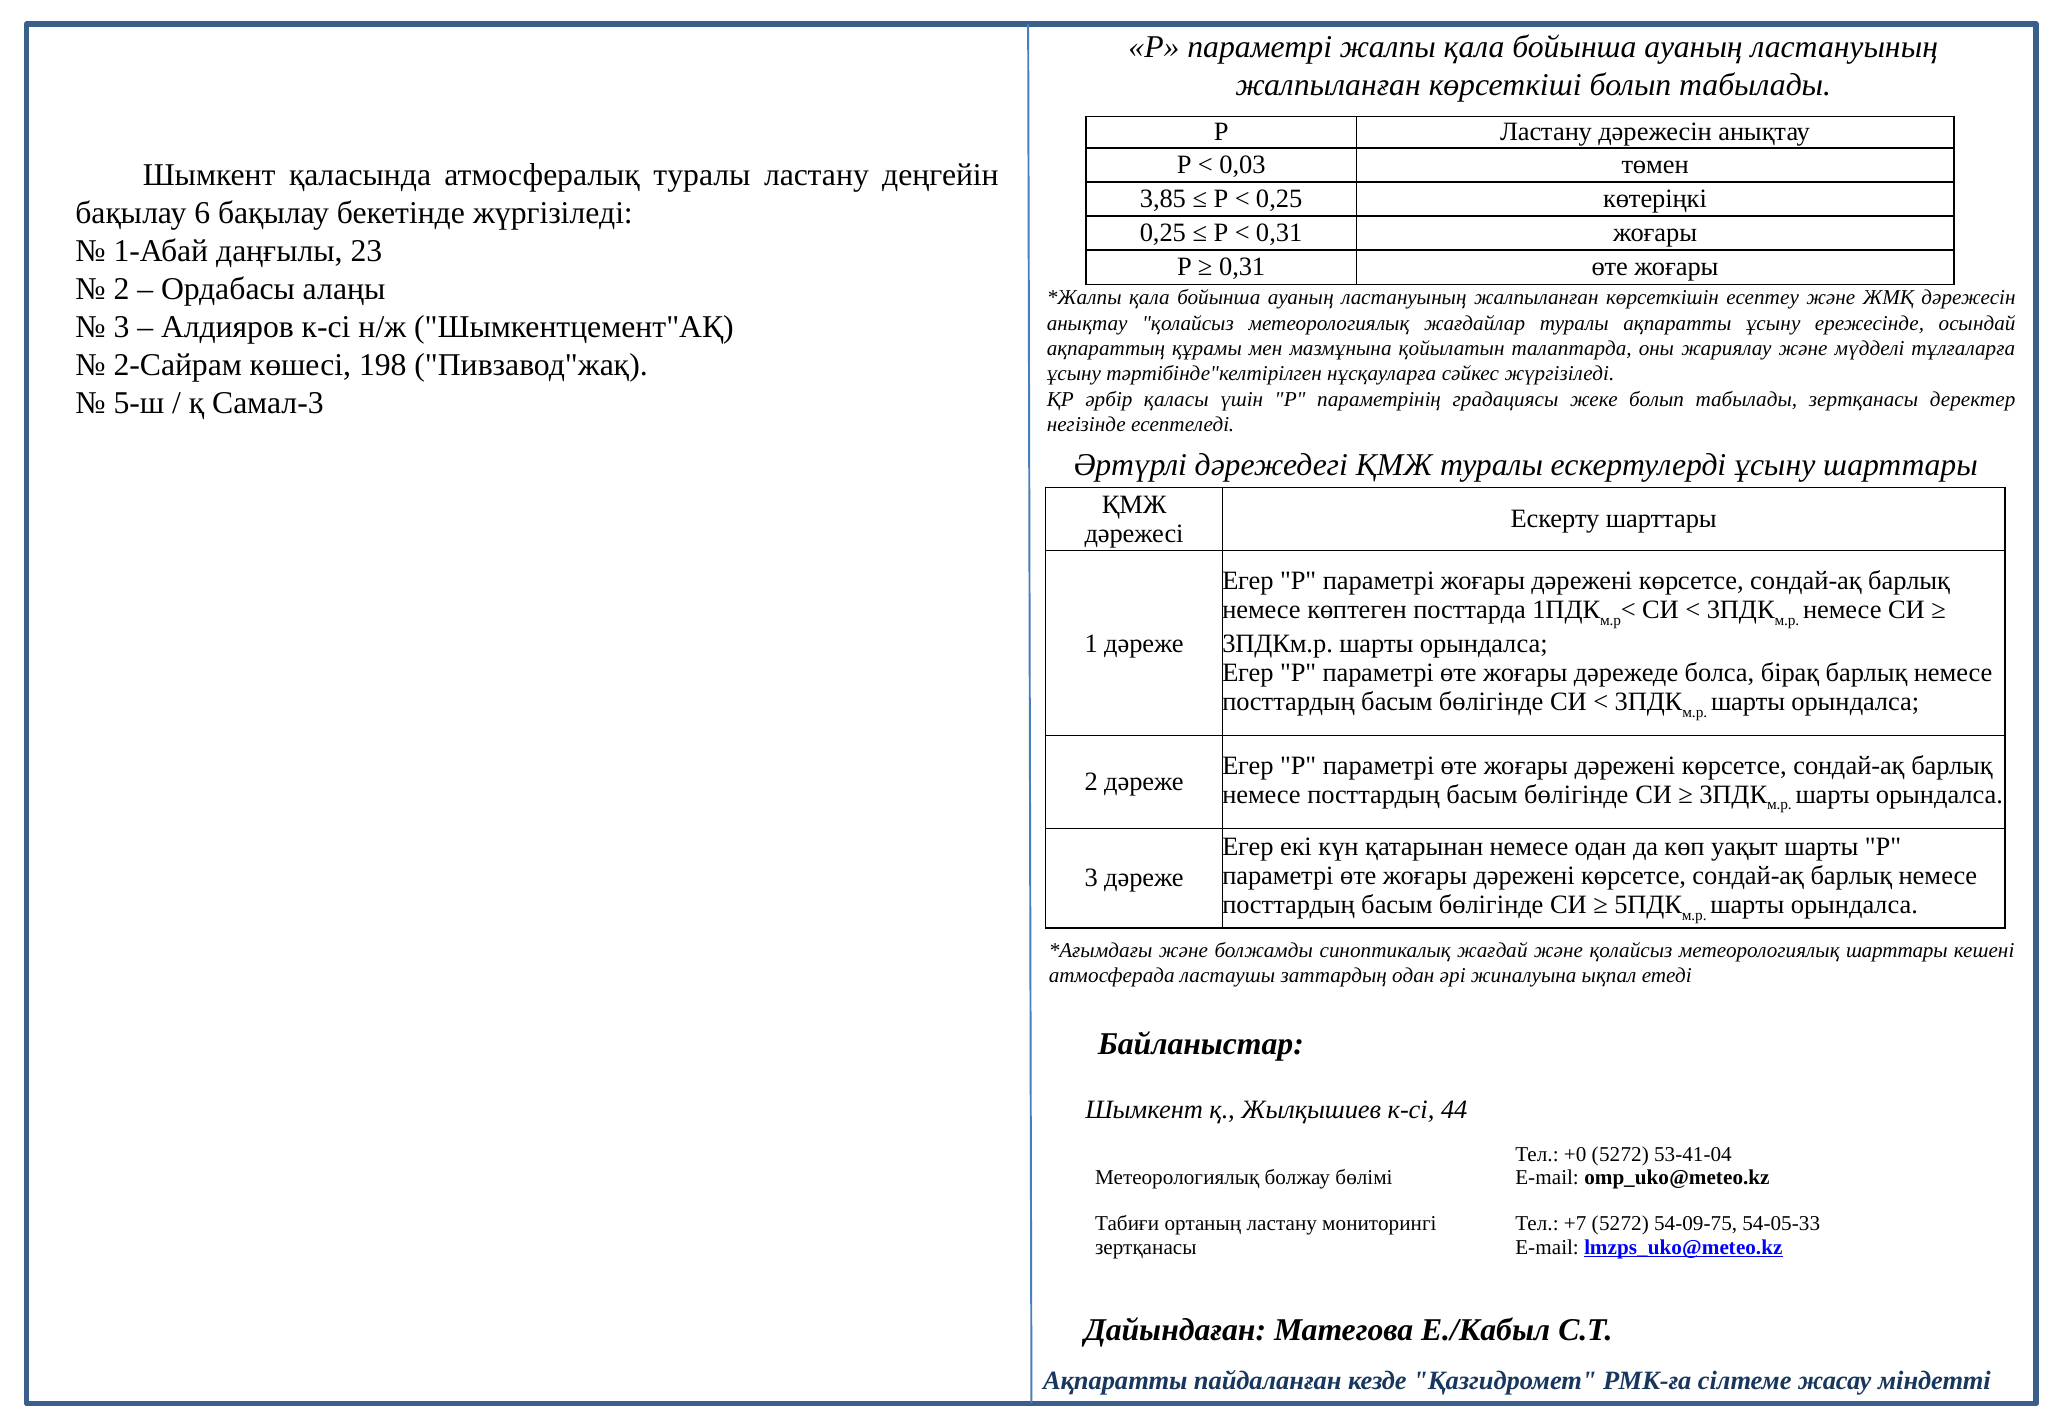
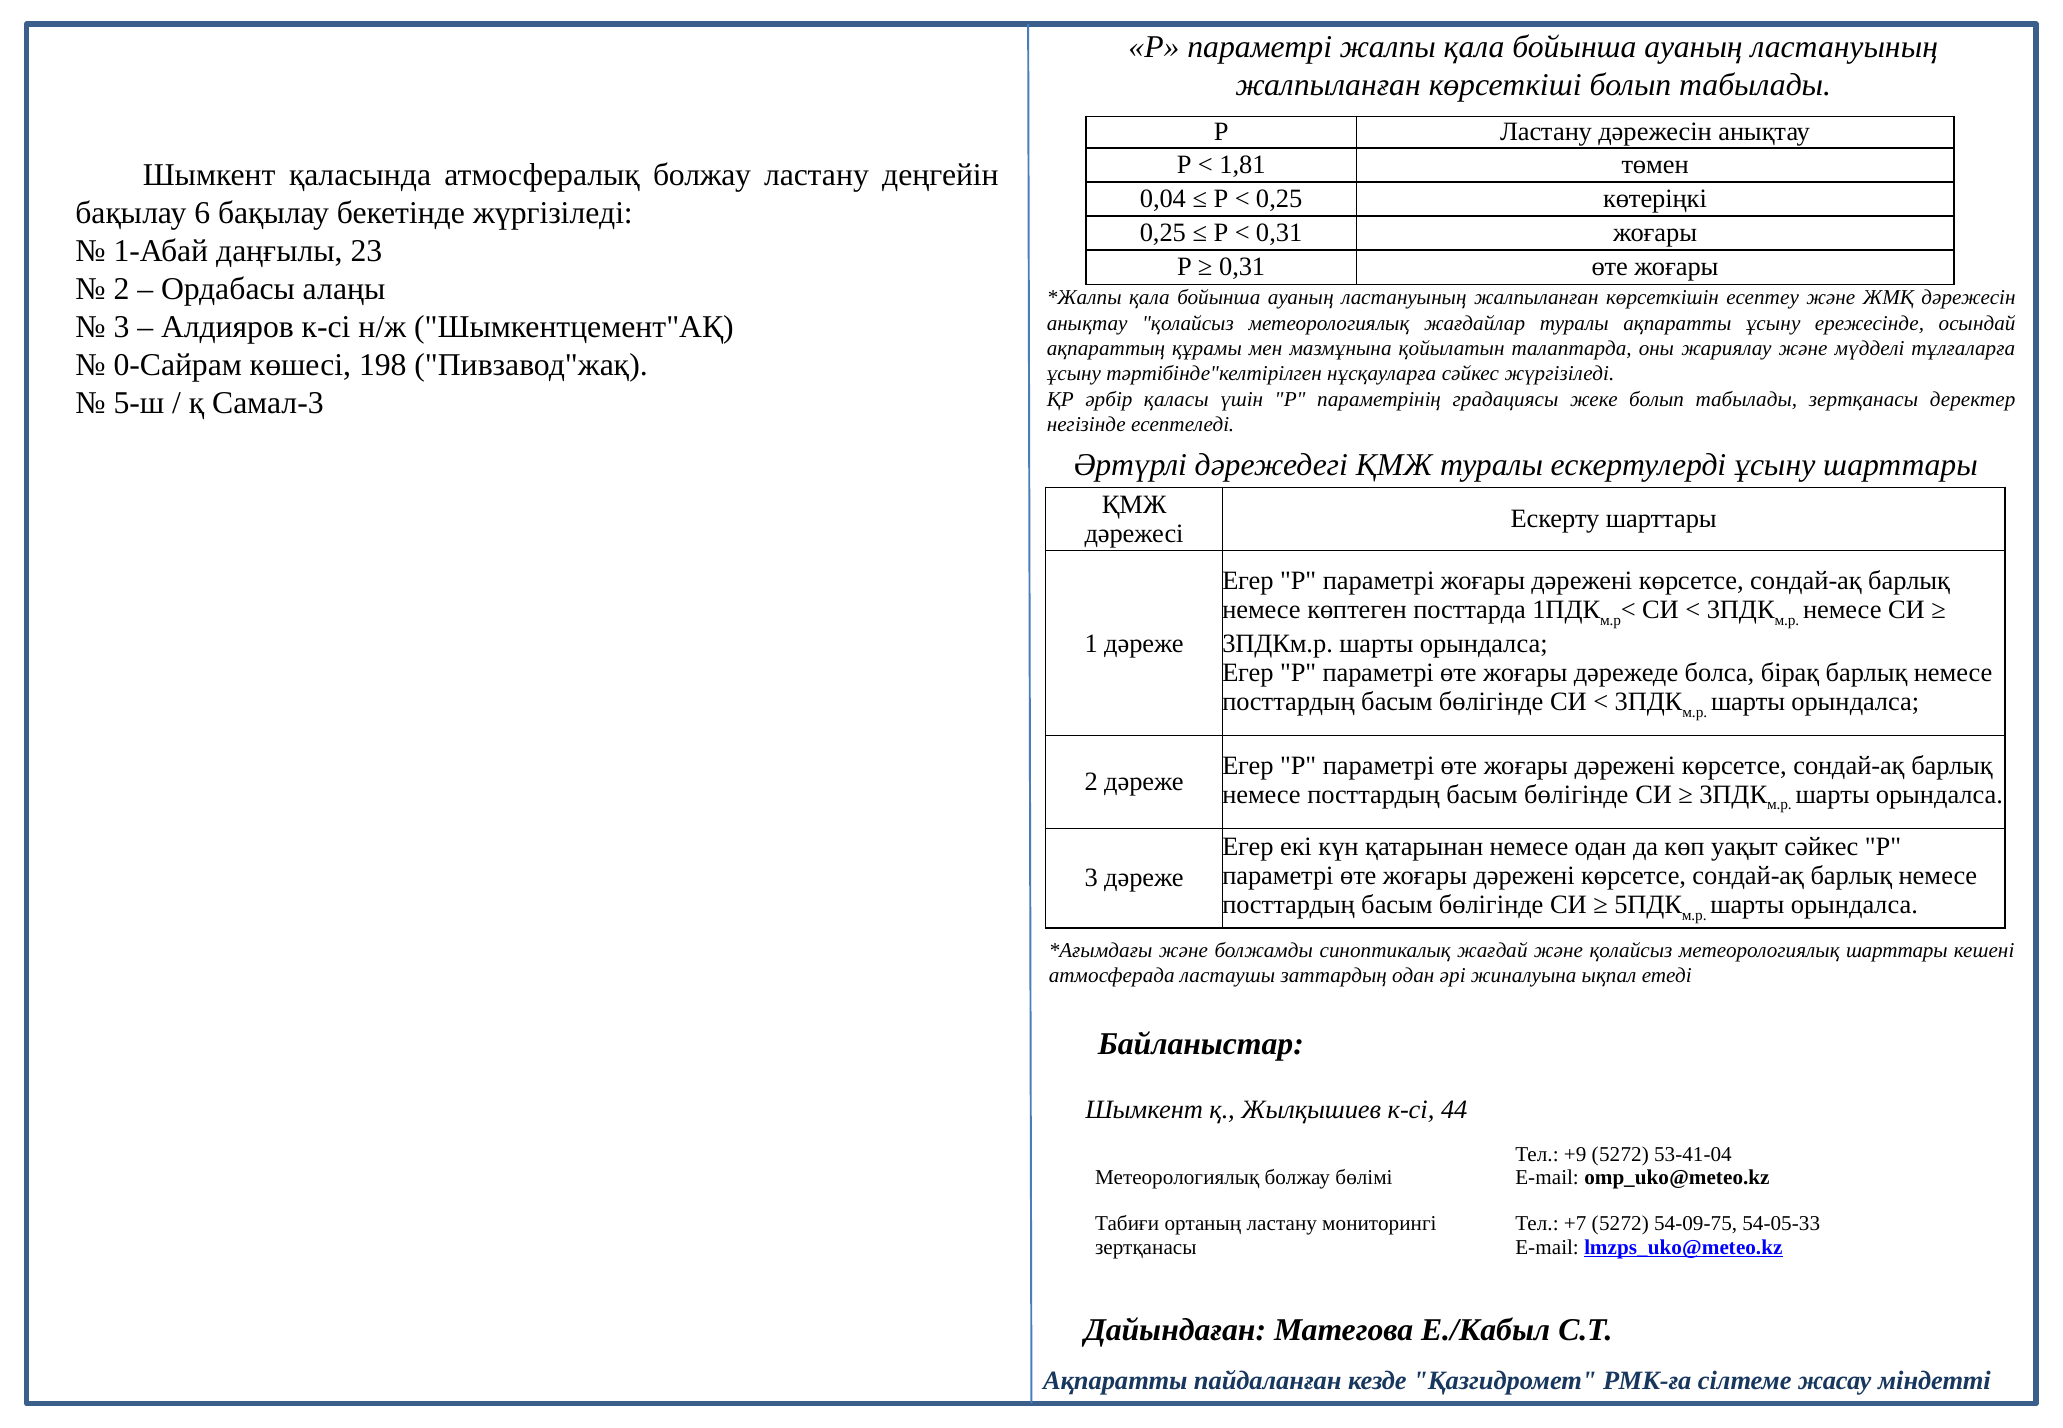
0,03: 0,03 -> 1,81 (1243, 165)
атмосфералық туралы: туралы -> болжау (702, 175)
3,85: 3,85 -> 0,04 (1163, 199)
2-Сайрам: 2-Сайрам -> 0-Сайрам (178, 365)
уақыт шарты: шарты -> сәйкес (1821, 847)
+0: +0 -> +9 (1575, 1154)
